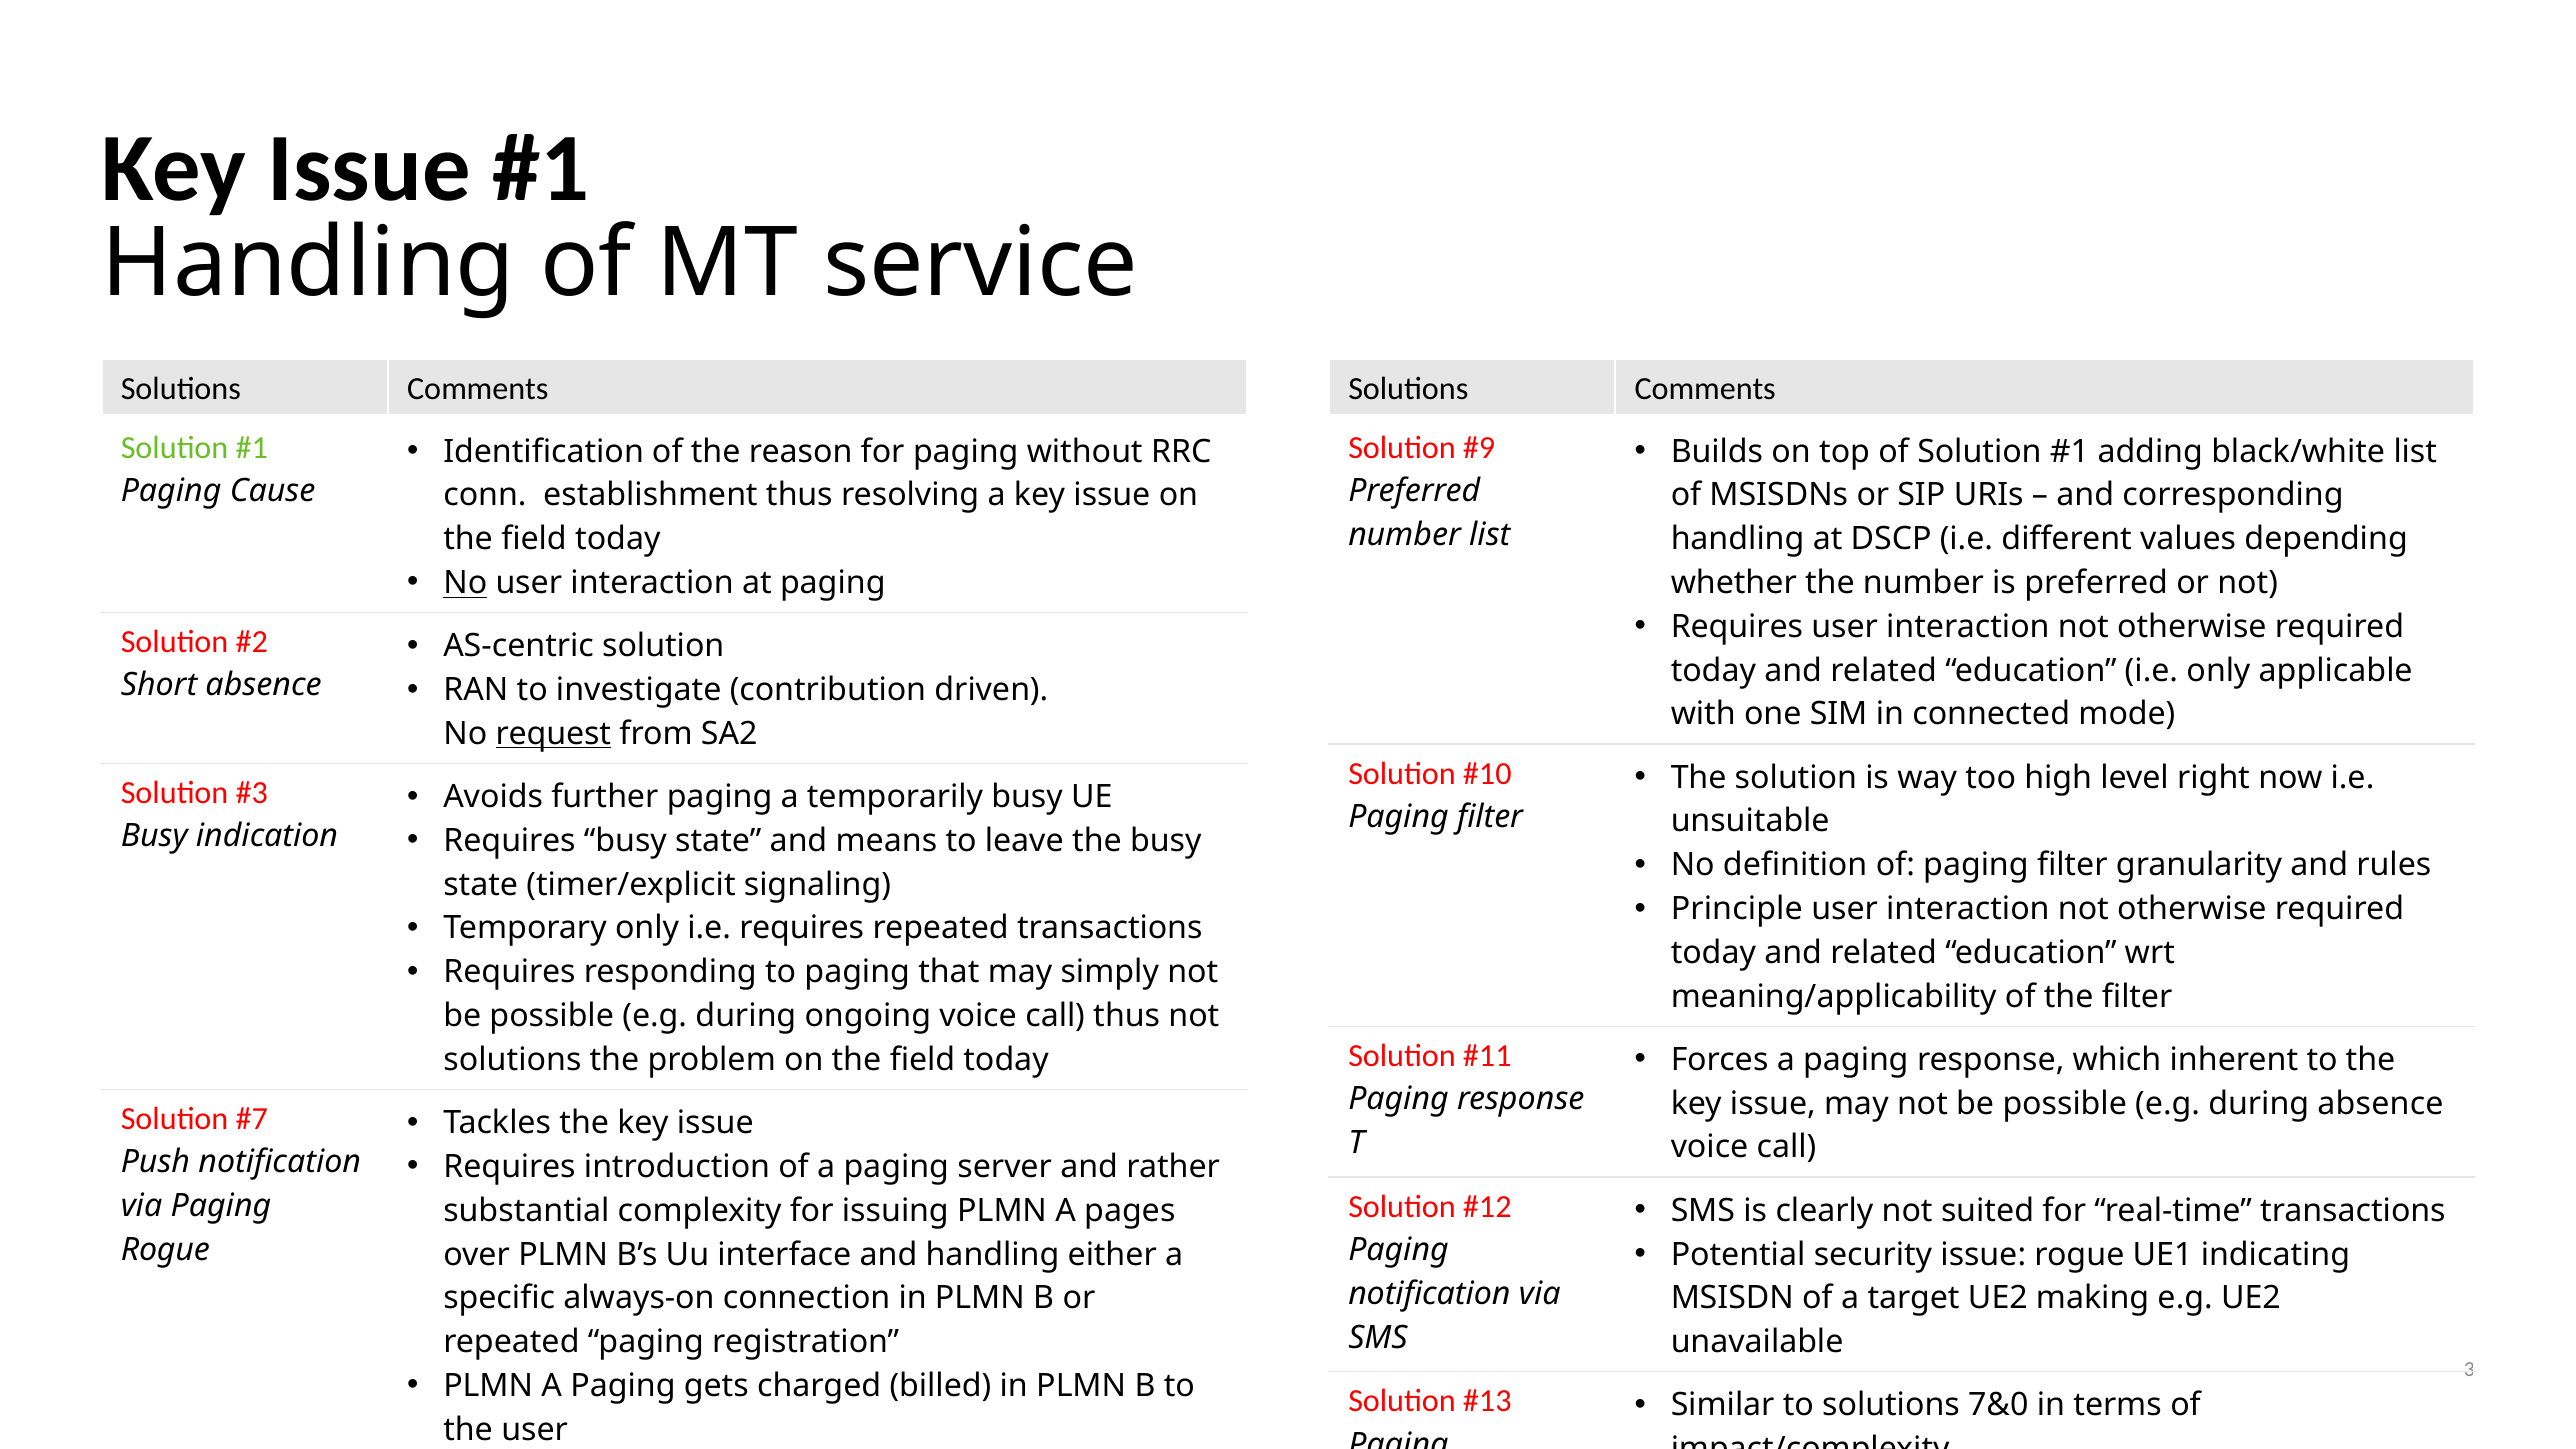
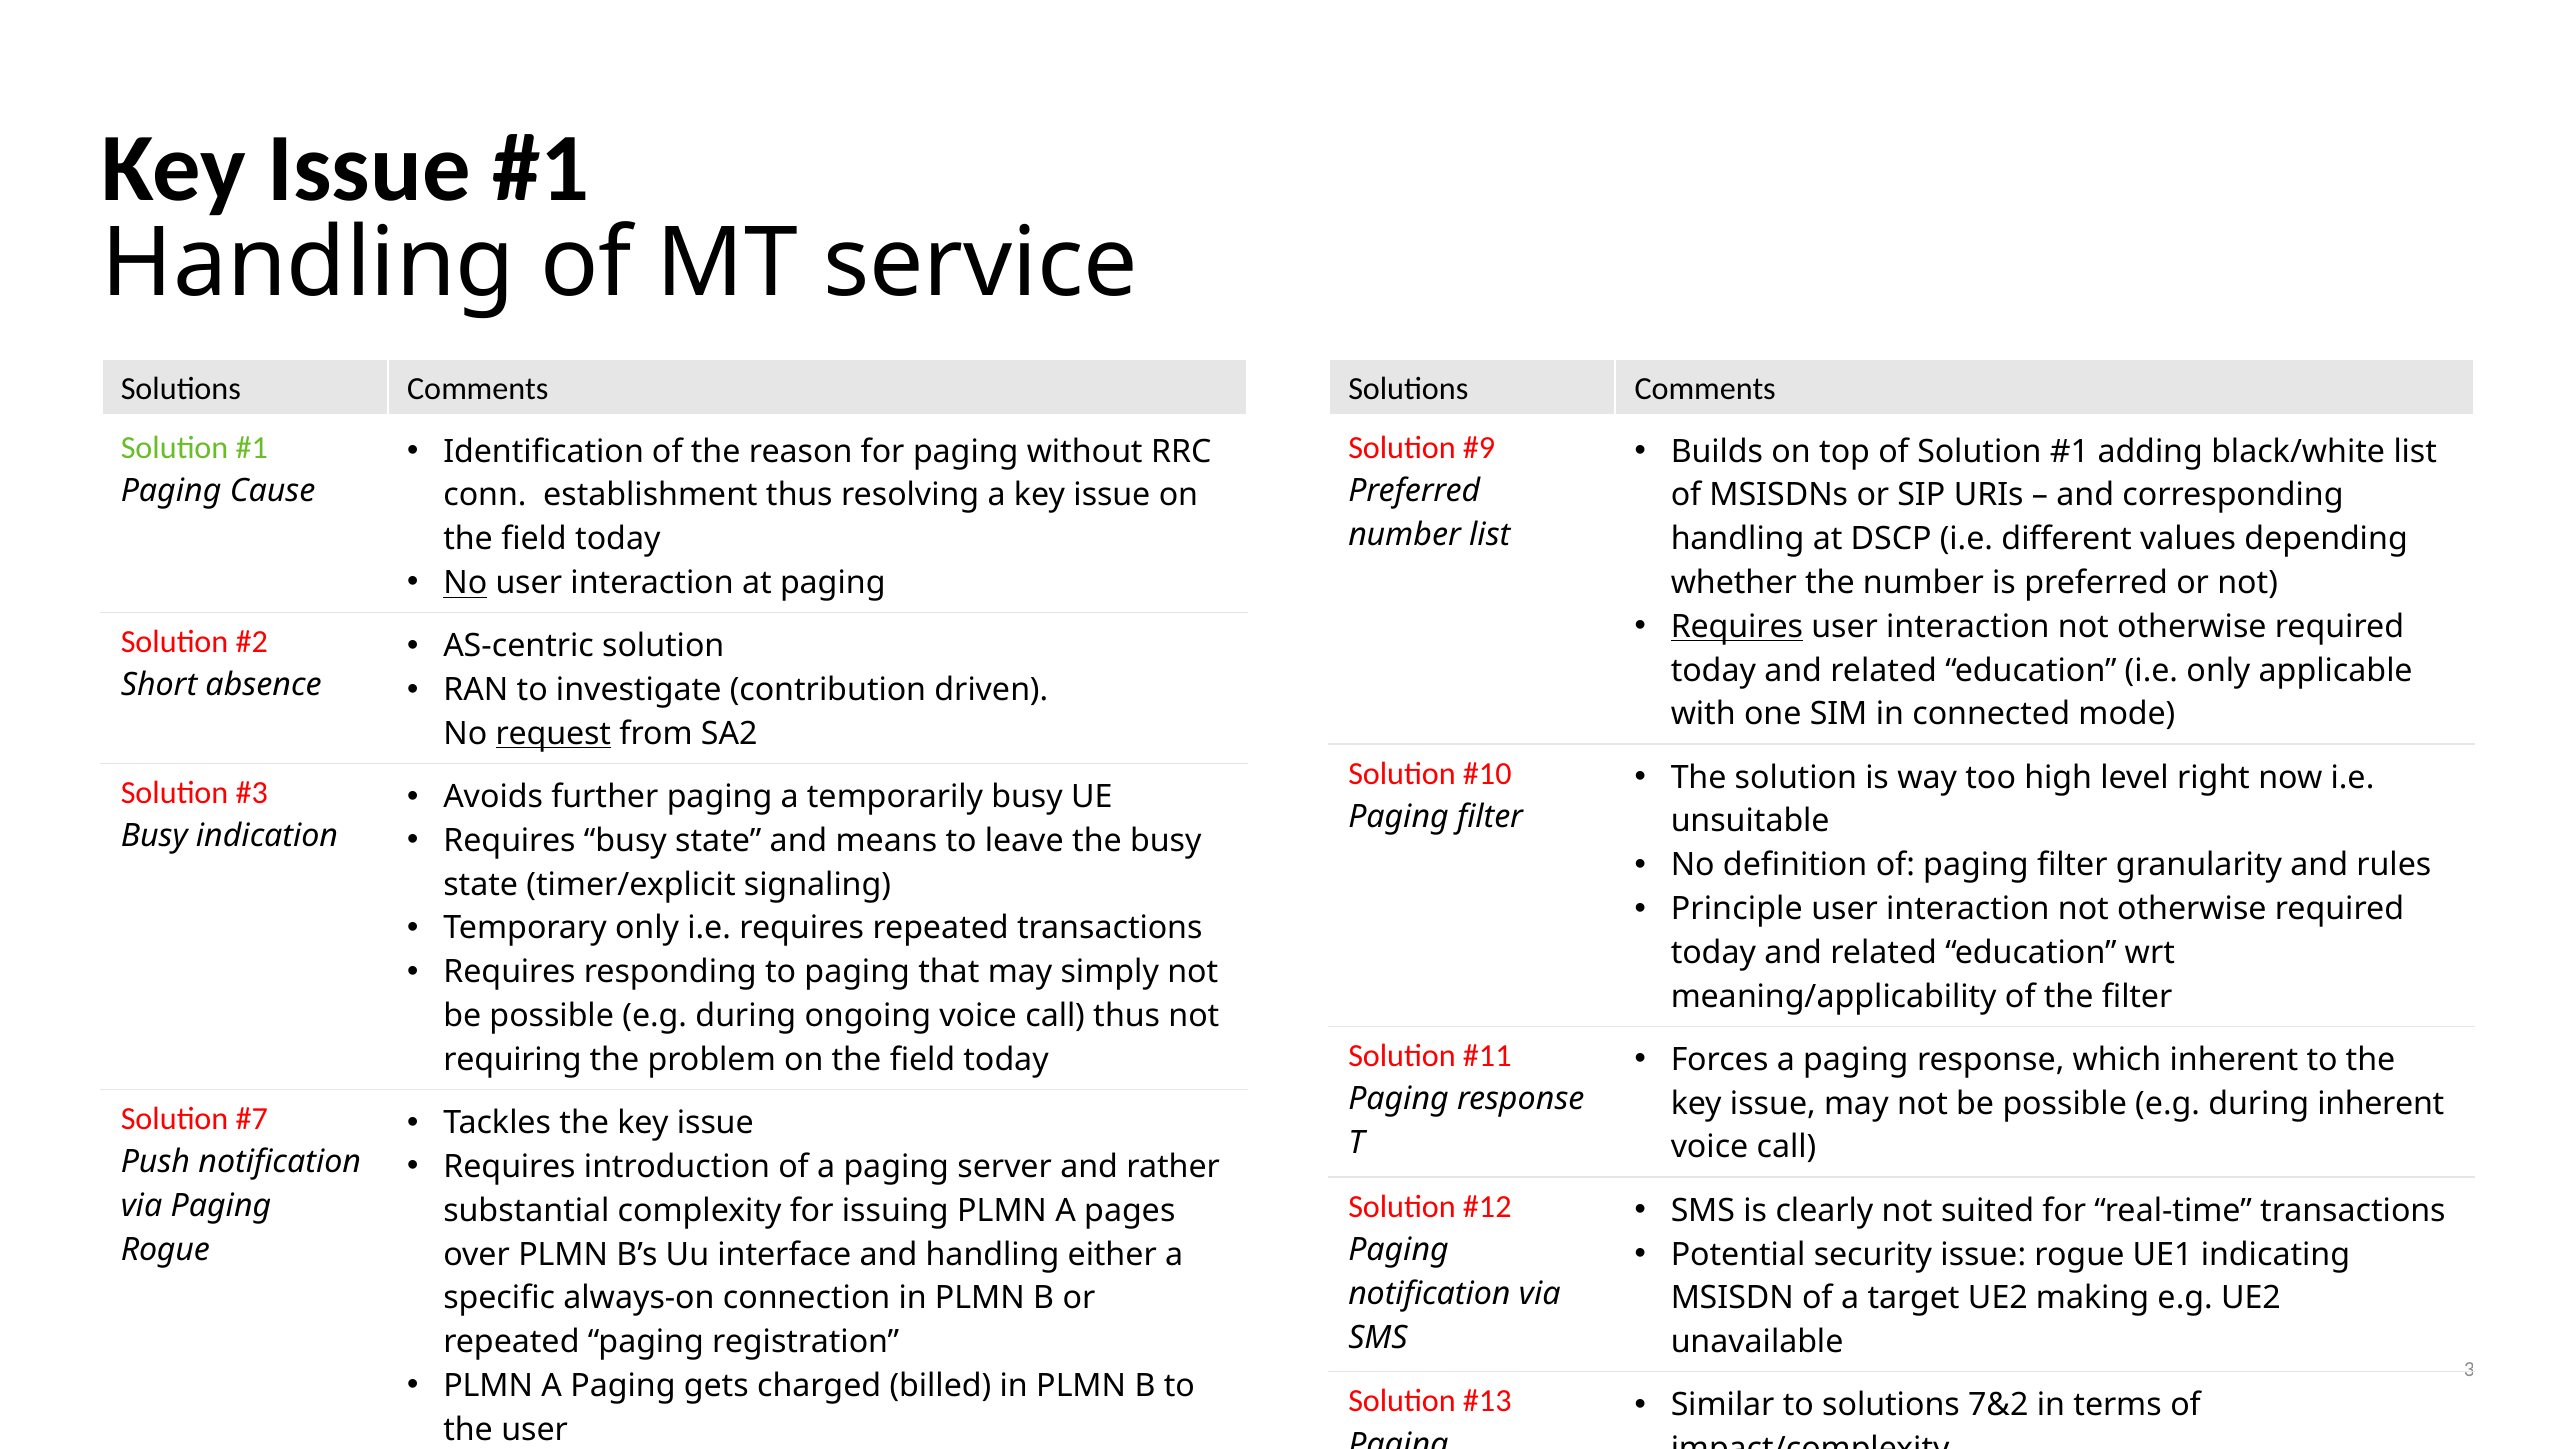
Requires underline: none -> present (1737, 626)
solutions: solutions -> requiring (513, 1059)
during absence: absence -> inherent (2381, 1103)
7&0: 7&0 -> 7&2 (1998, 1405)
